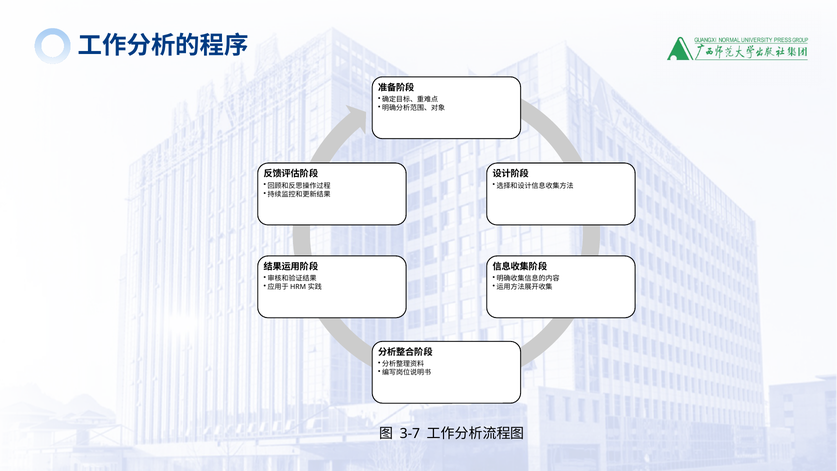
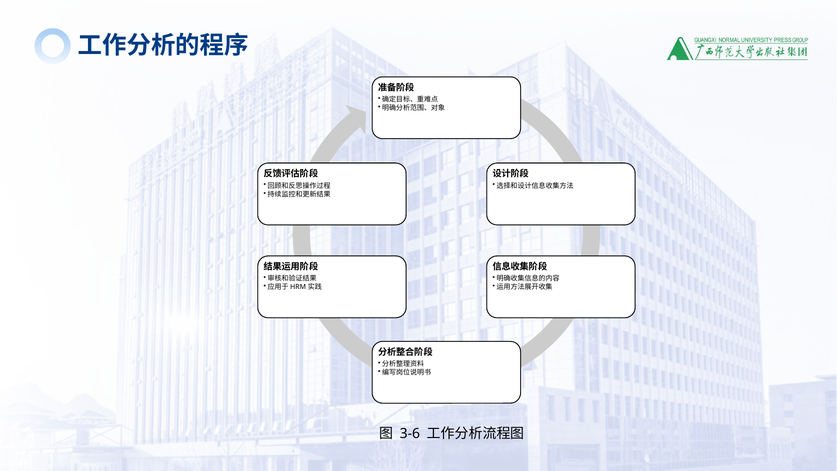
3-7: 3-7 -> 3-6 (410, 434)
